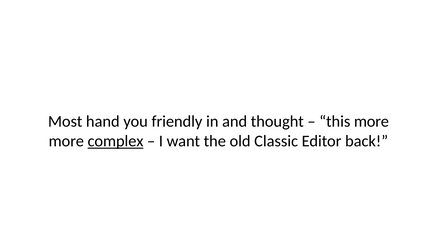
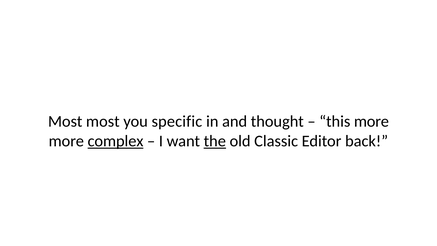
Most hand: hand -> most (103, 122)
friendly: friendly -> specific (177, 122)
the underline: none -> present (215, 141)
